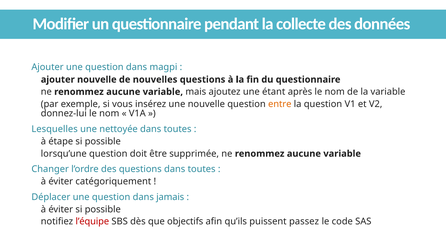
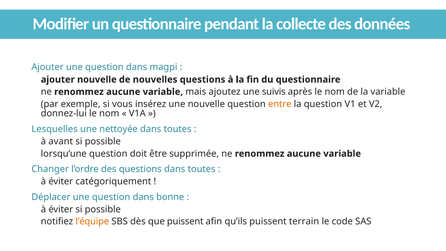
étant: étant -> suivis (274, 92)
étape: étape -> avant (61, 141)
jamais: jamais -> bonne (170, 197)
l’équipe colour: red -> orange (92, 221)
que objectifs: objectifs -> puissent (185, 221)
passez: passez -> terrain (304, 221)
